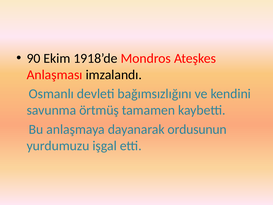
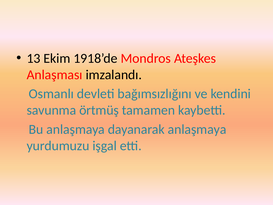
90: 90 -> 13 (34, 58)
dayanarak ordusunun: ordusunun -> anlaşmaya (197, 129)
